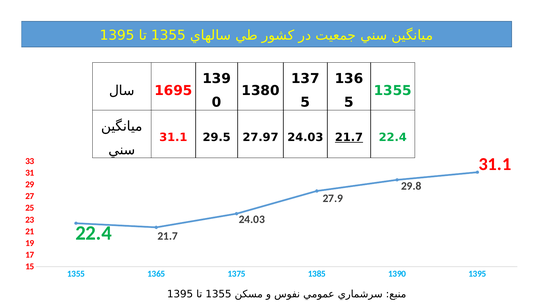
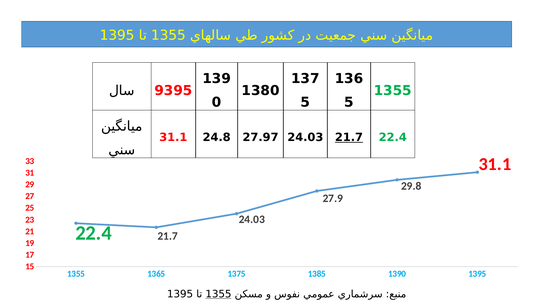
1695: 1695 -> 9395 (173, 91)
29.5: 29.5 -> 24.8 (217, 138)
1355 underline: none -> present (218, 294)
